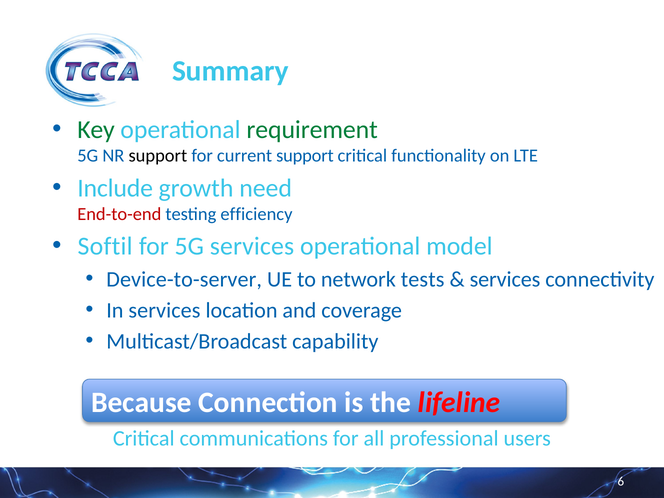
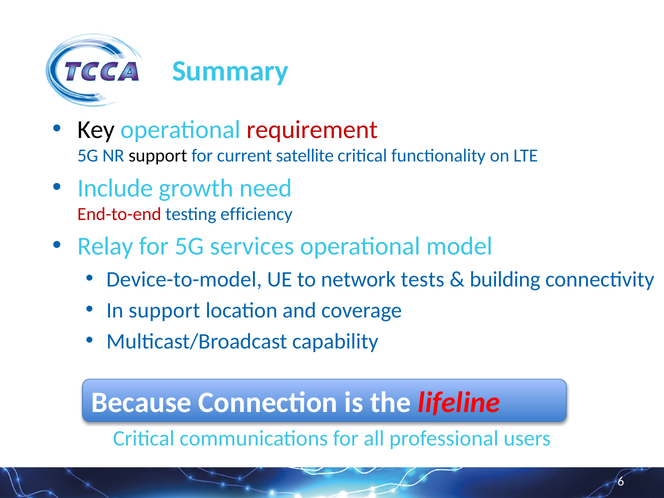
Key colour: green -> black (96, 130)
requirement colour: green -> red (312, 130)
current support: support -> satellite (305, 156)
Softil: Softil -> Relay (105, 246)
Device-to-server: Device-to-server -> Device-to-model (184, 279)
services: services -> building (505, 279)
In services: services -> support (164, 310)
